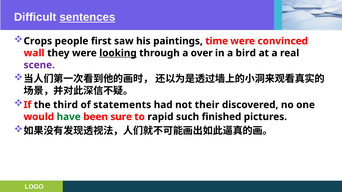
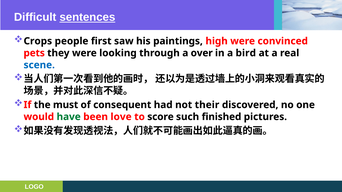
time: time -> high (217, 41)
wall: wall -> pets (34, 53)
looking underline: present -> none (118, 53)
scene colour: purple -> blue (39, 65)
third: third -> must (66, 105)
statements: statements -> consequent (122, 105)
sure: sure -> love (121, 117)
rapid: rapid -> score (161, 117)
